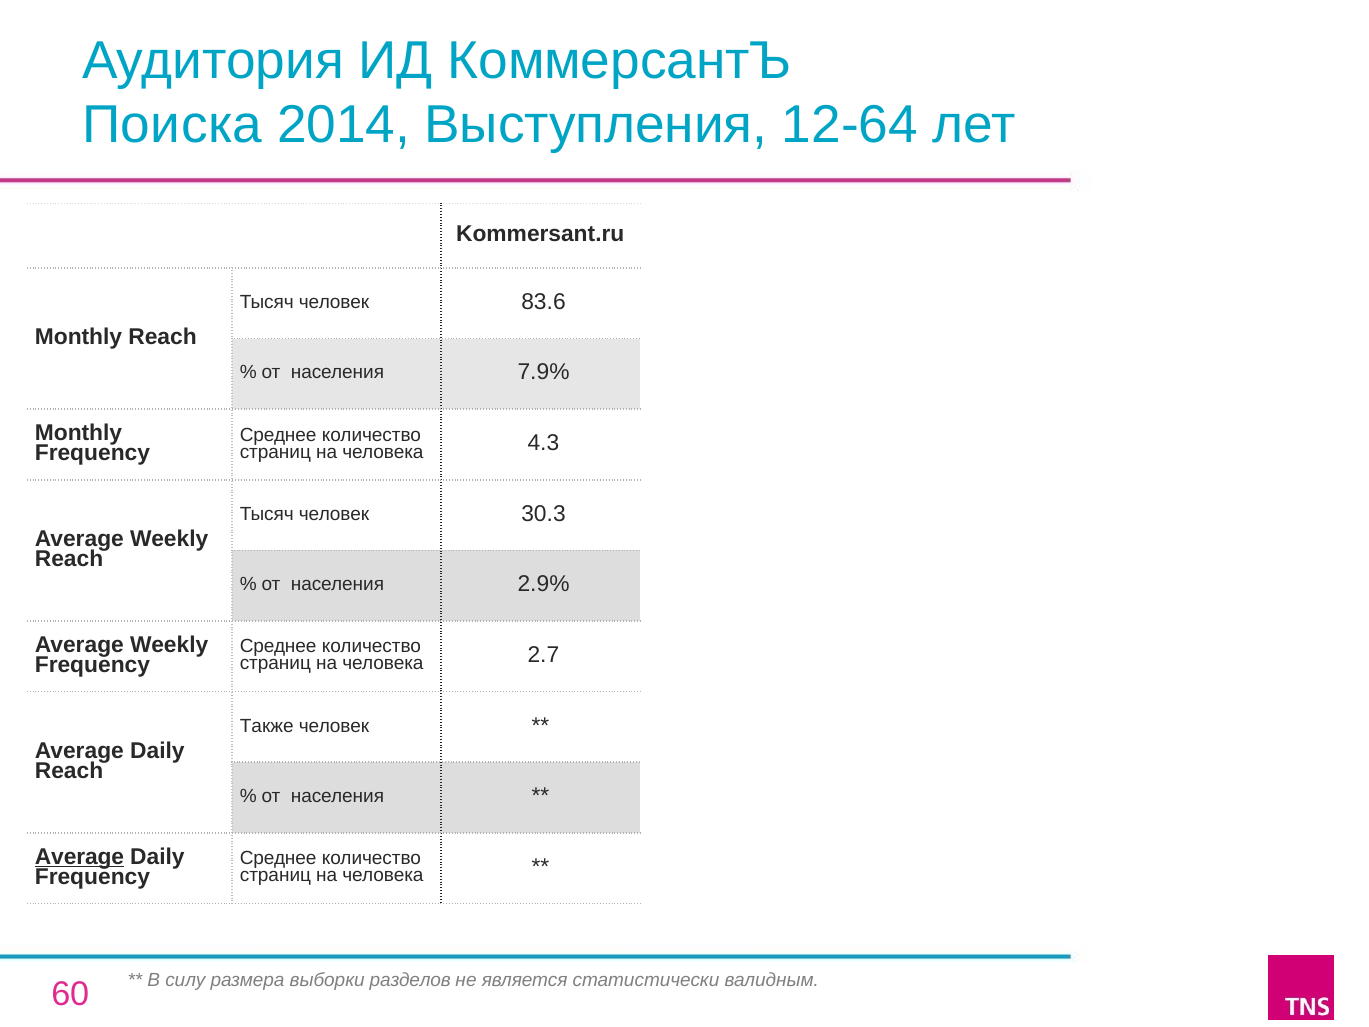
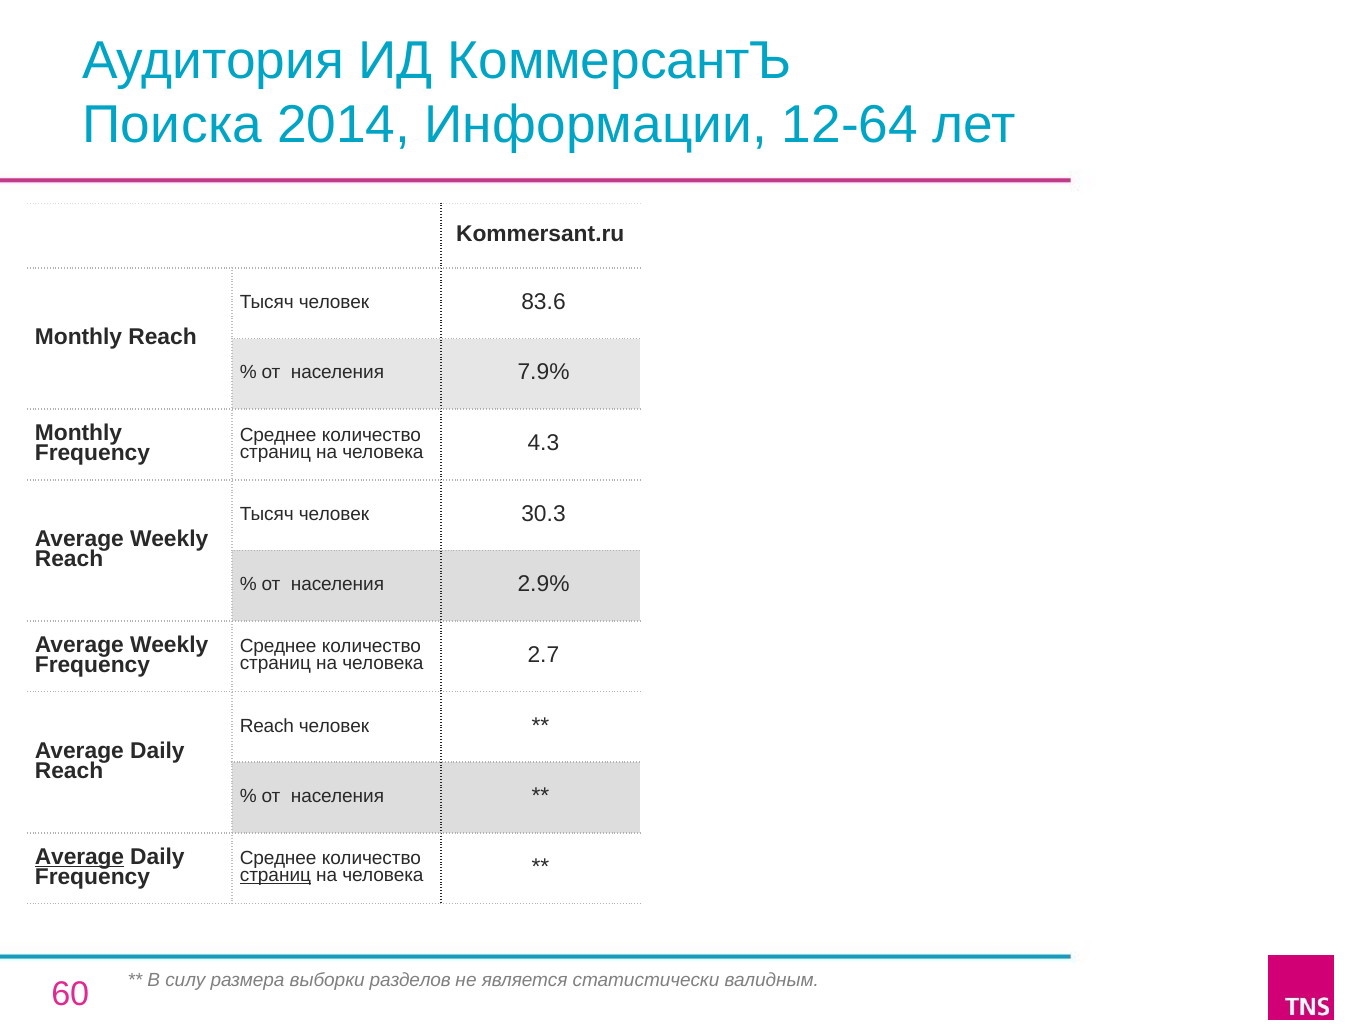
Выступления: Выступления -> Информации (596, 125)
Также: Также -> Reach (267, 726)
страниц underline: none -> present (275, 875)
